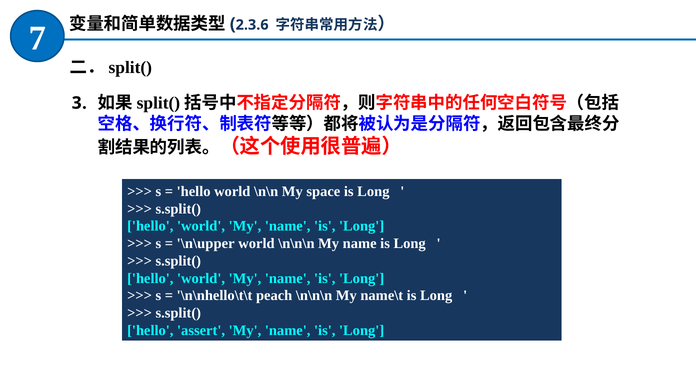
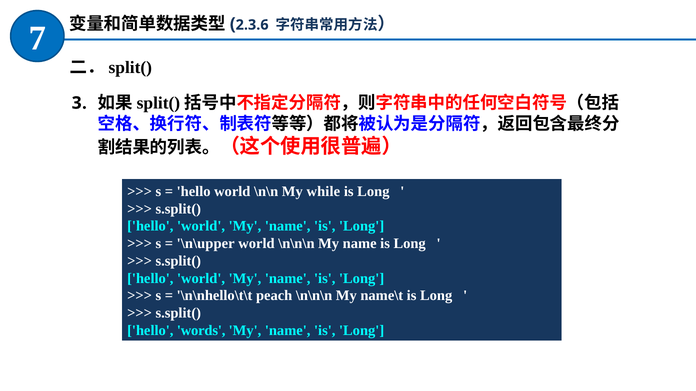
space: space -> while (323, 192)
assert: assert -> words (201, 331)
